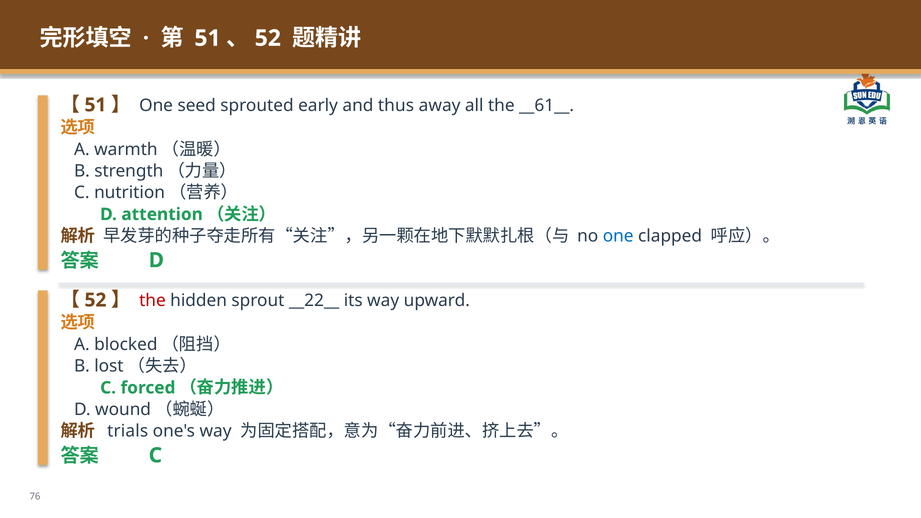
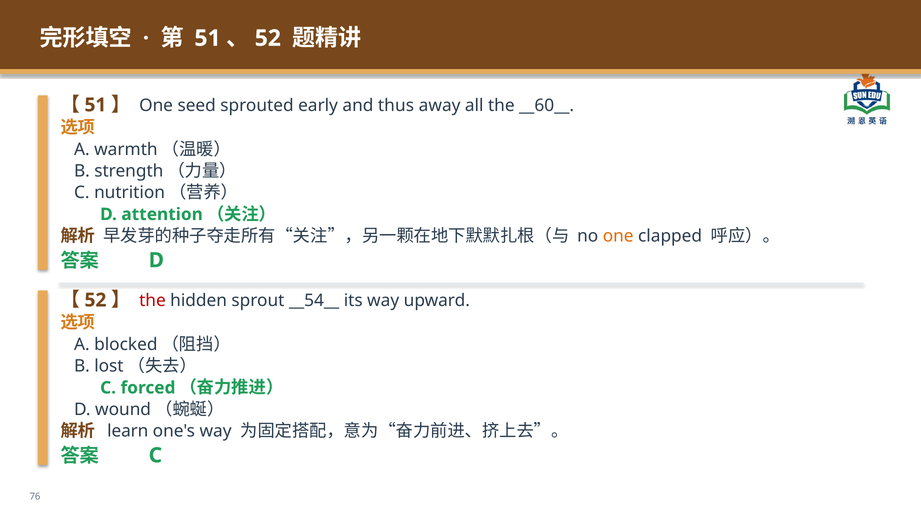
__61__: __61__ -> __60__ (547, 106)
one colour: blue -> orange (618, 236)
__22__: __22__ -> __54__ (314, 301)
trials: trials -> learn (128, 431)
